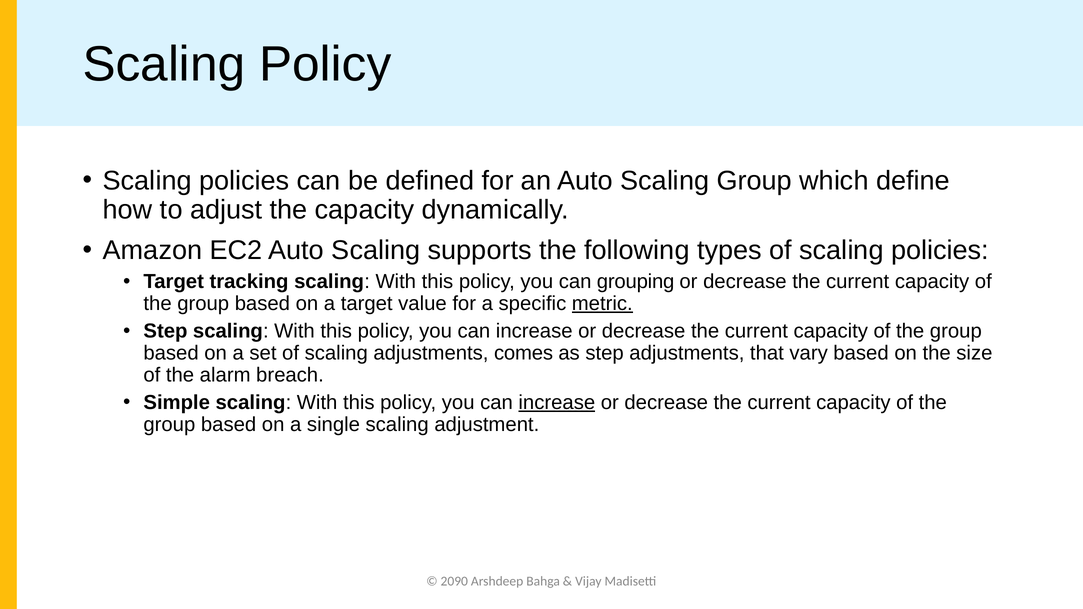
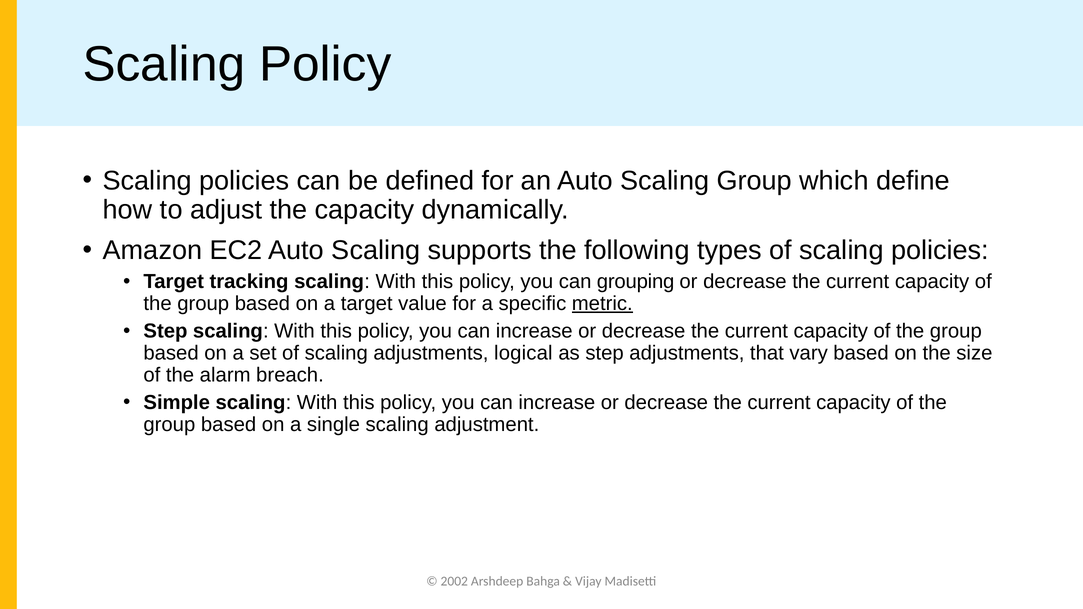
comes: comes -> logical (523, 353)
increase underline: present -> none (557, 403)
2090: 2090 -> 2002 (454, 582)
